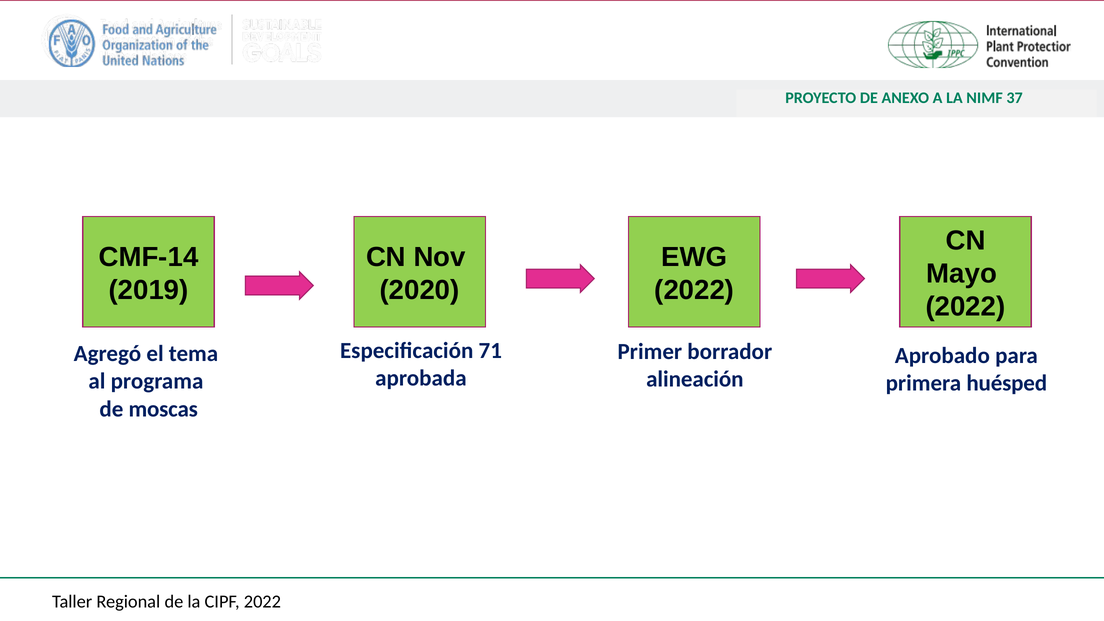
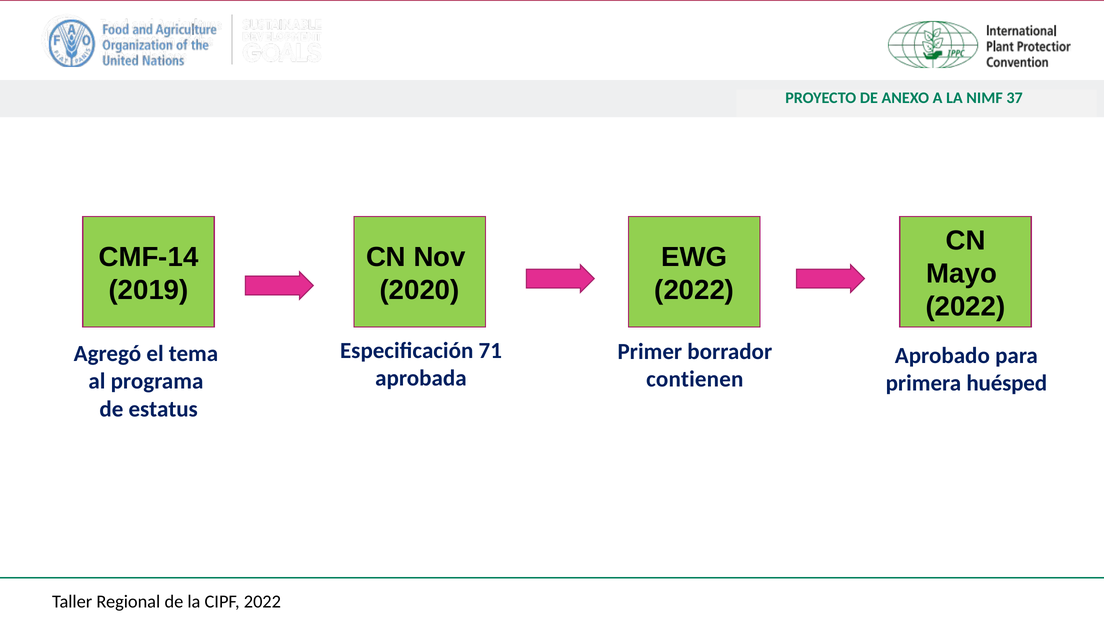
alineación: alineación -> contienen (695, 379)
moscas: moscas -> estatus (163, 409)
